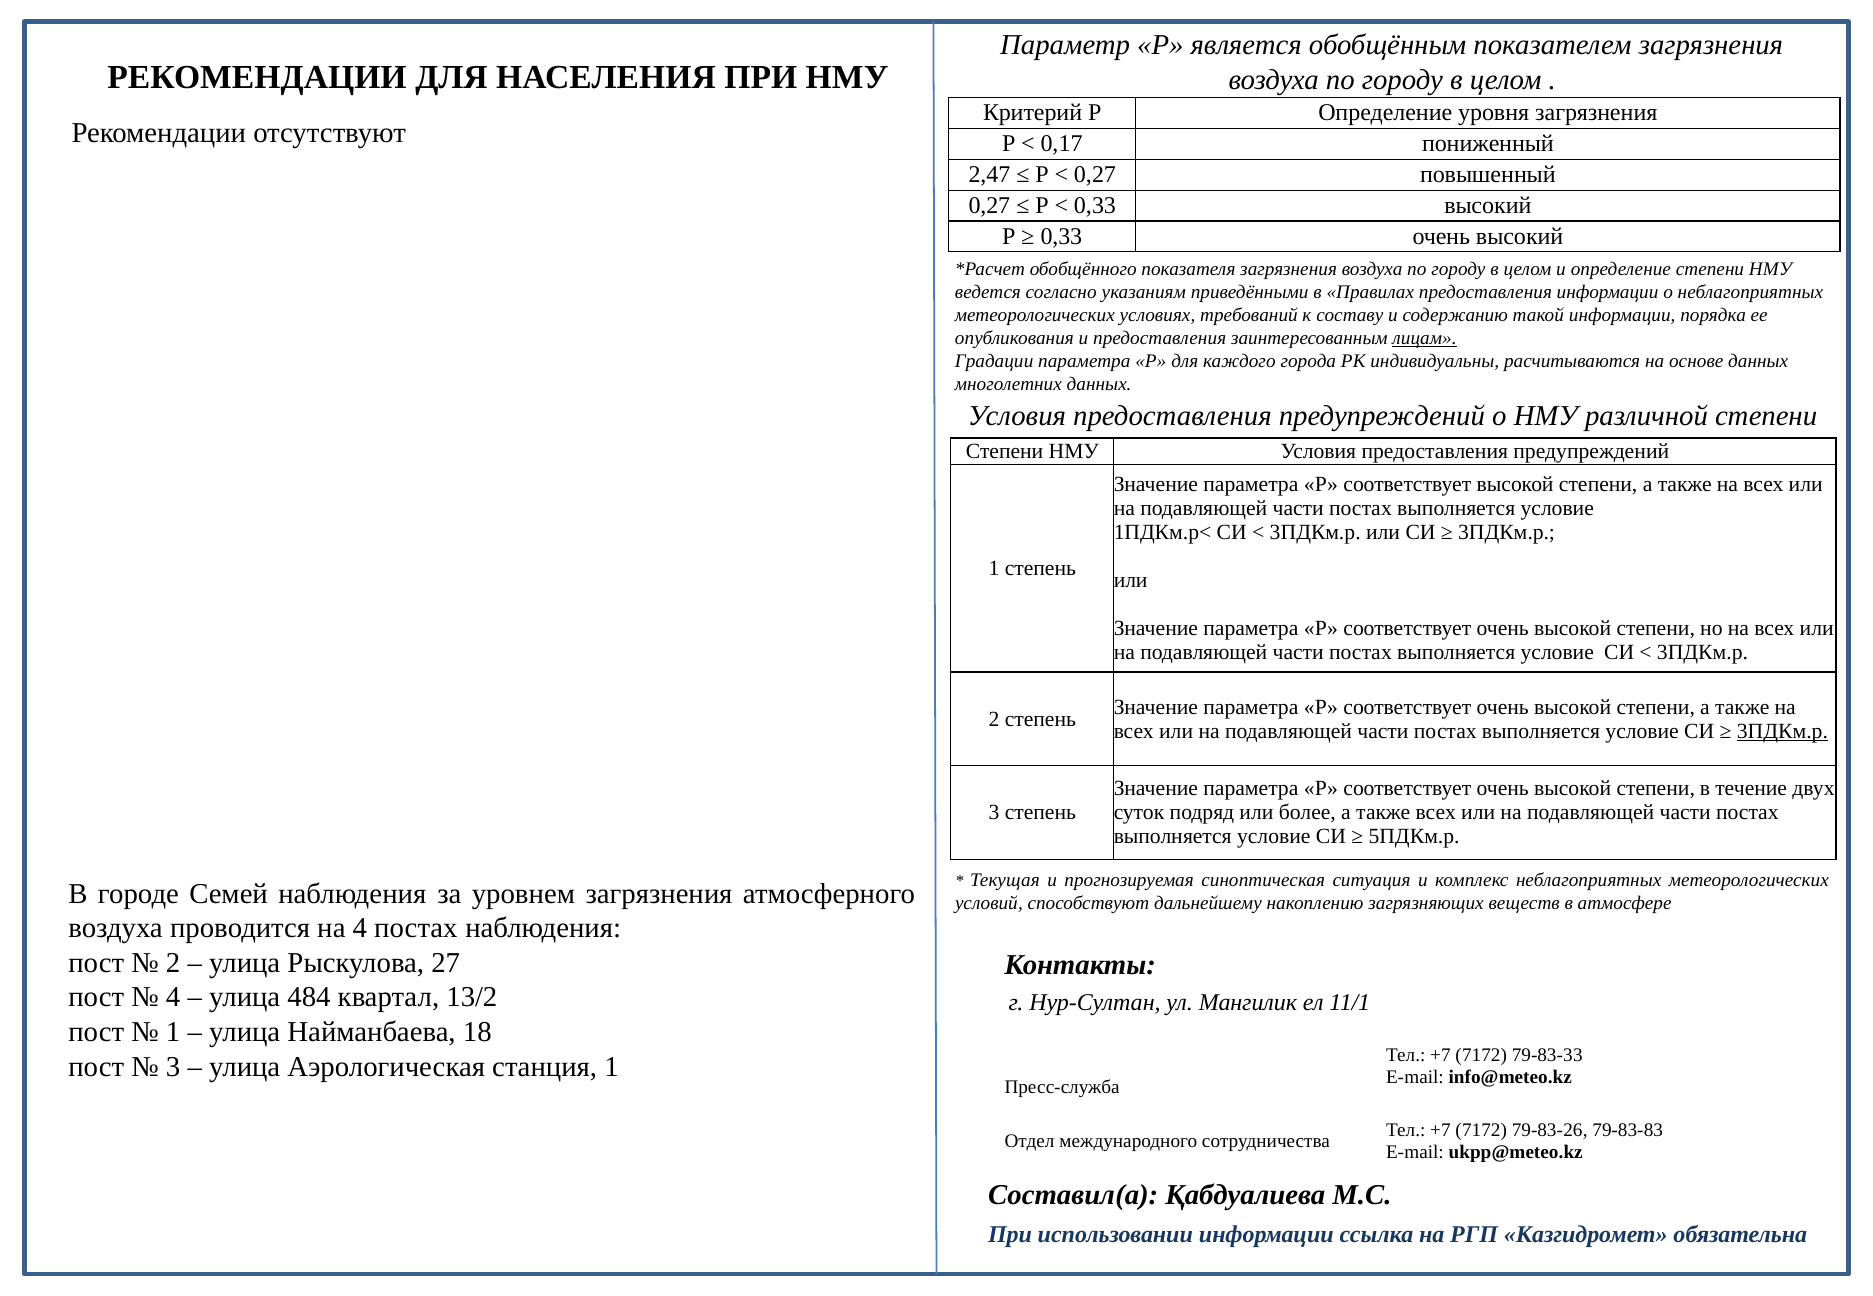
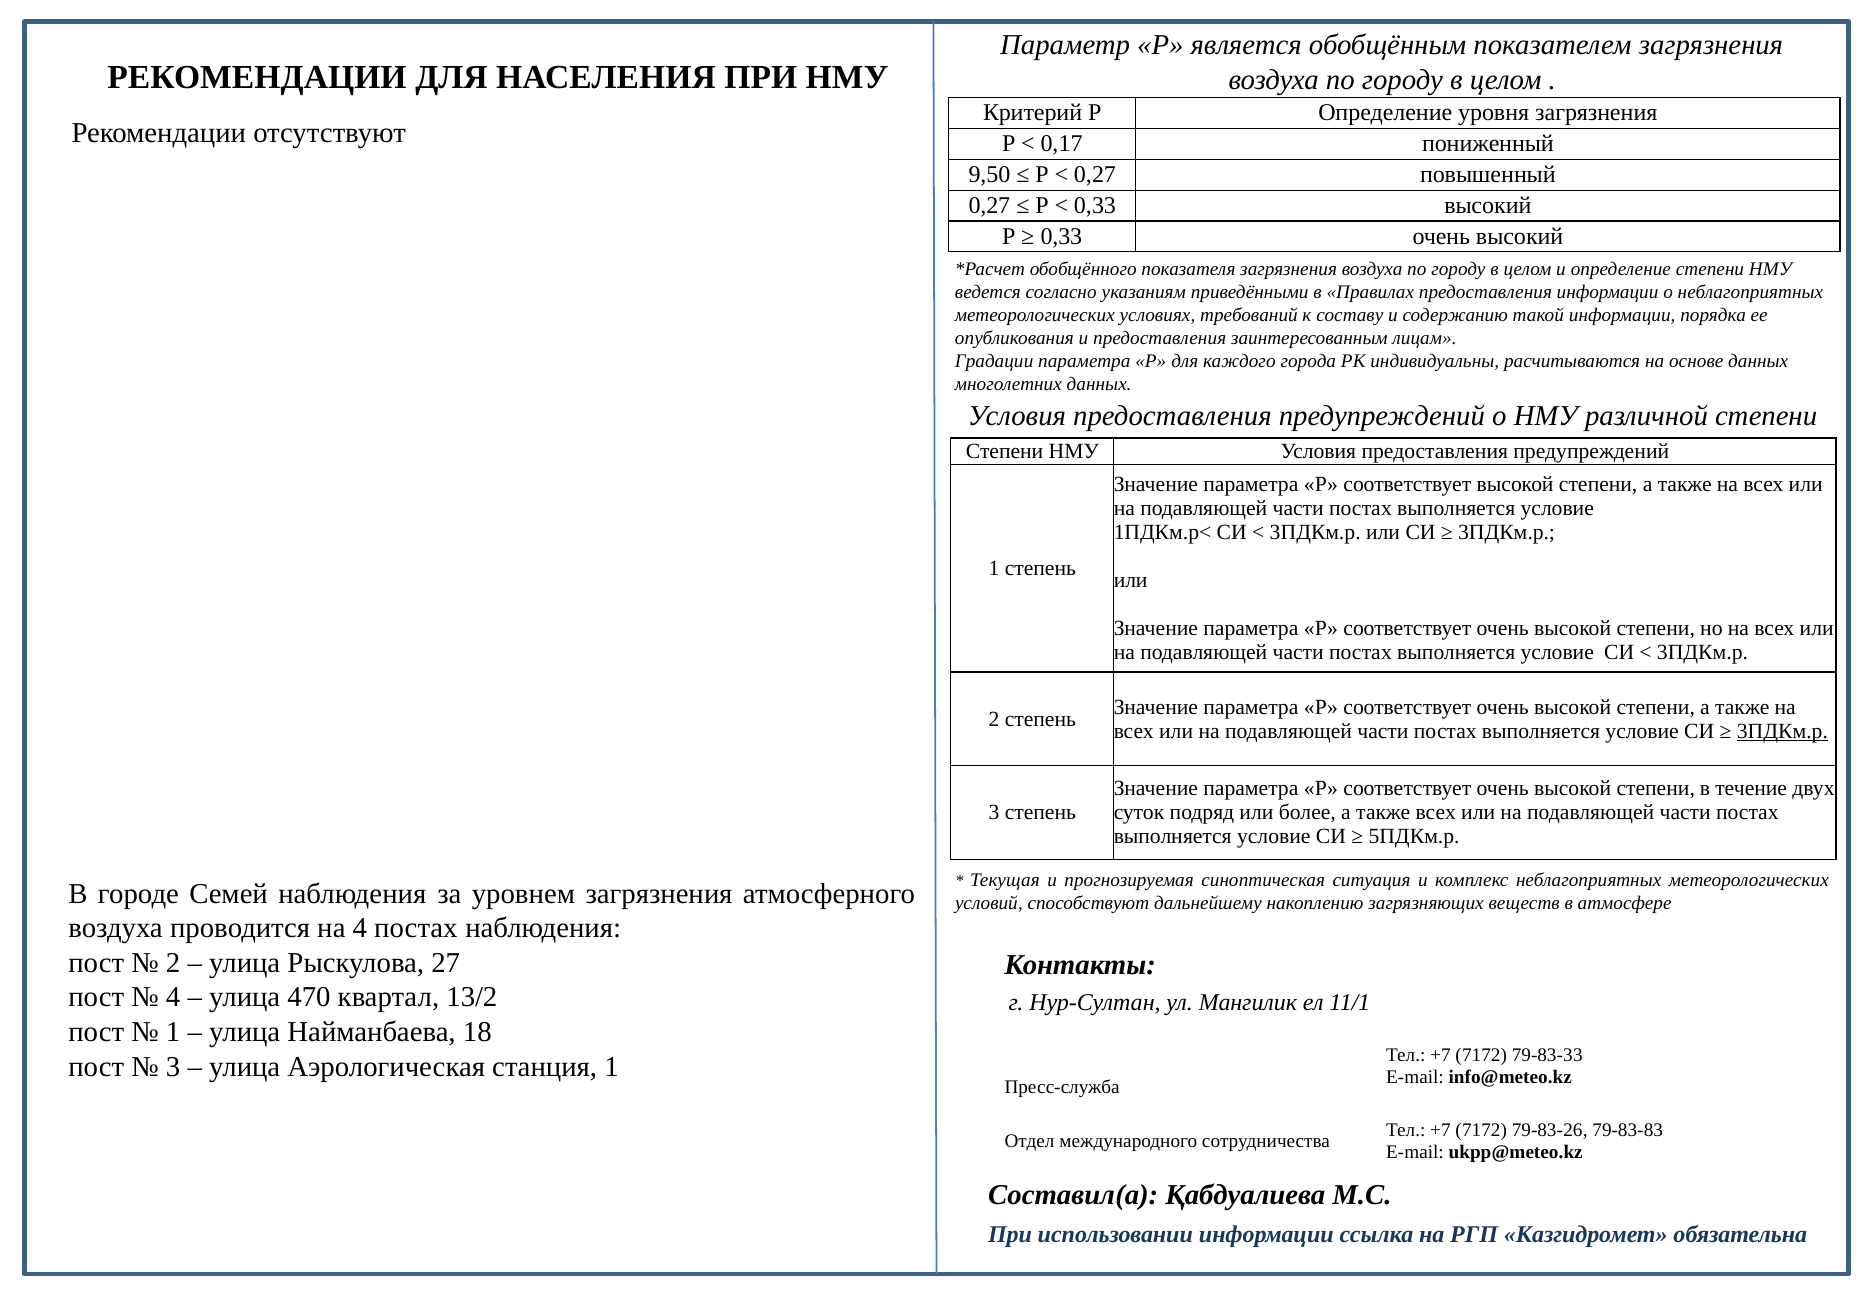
2,47: 2,47 -> 9,50 (989, 175)
лицам underline: present -> none (1425, 338)
484: 484 -> 470 (309, 998)
